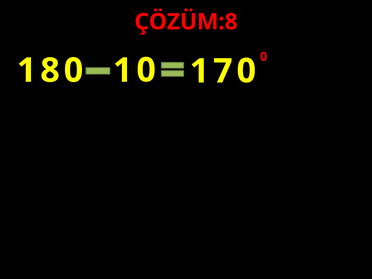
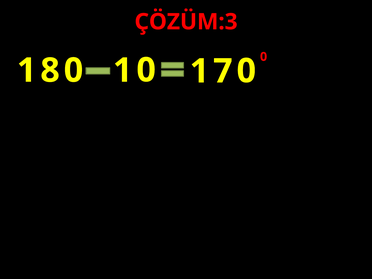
ÇÖZÜM:8: ÇÖZÜM:8 -> ÇÖZÜM:3 (186, 22)
